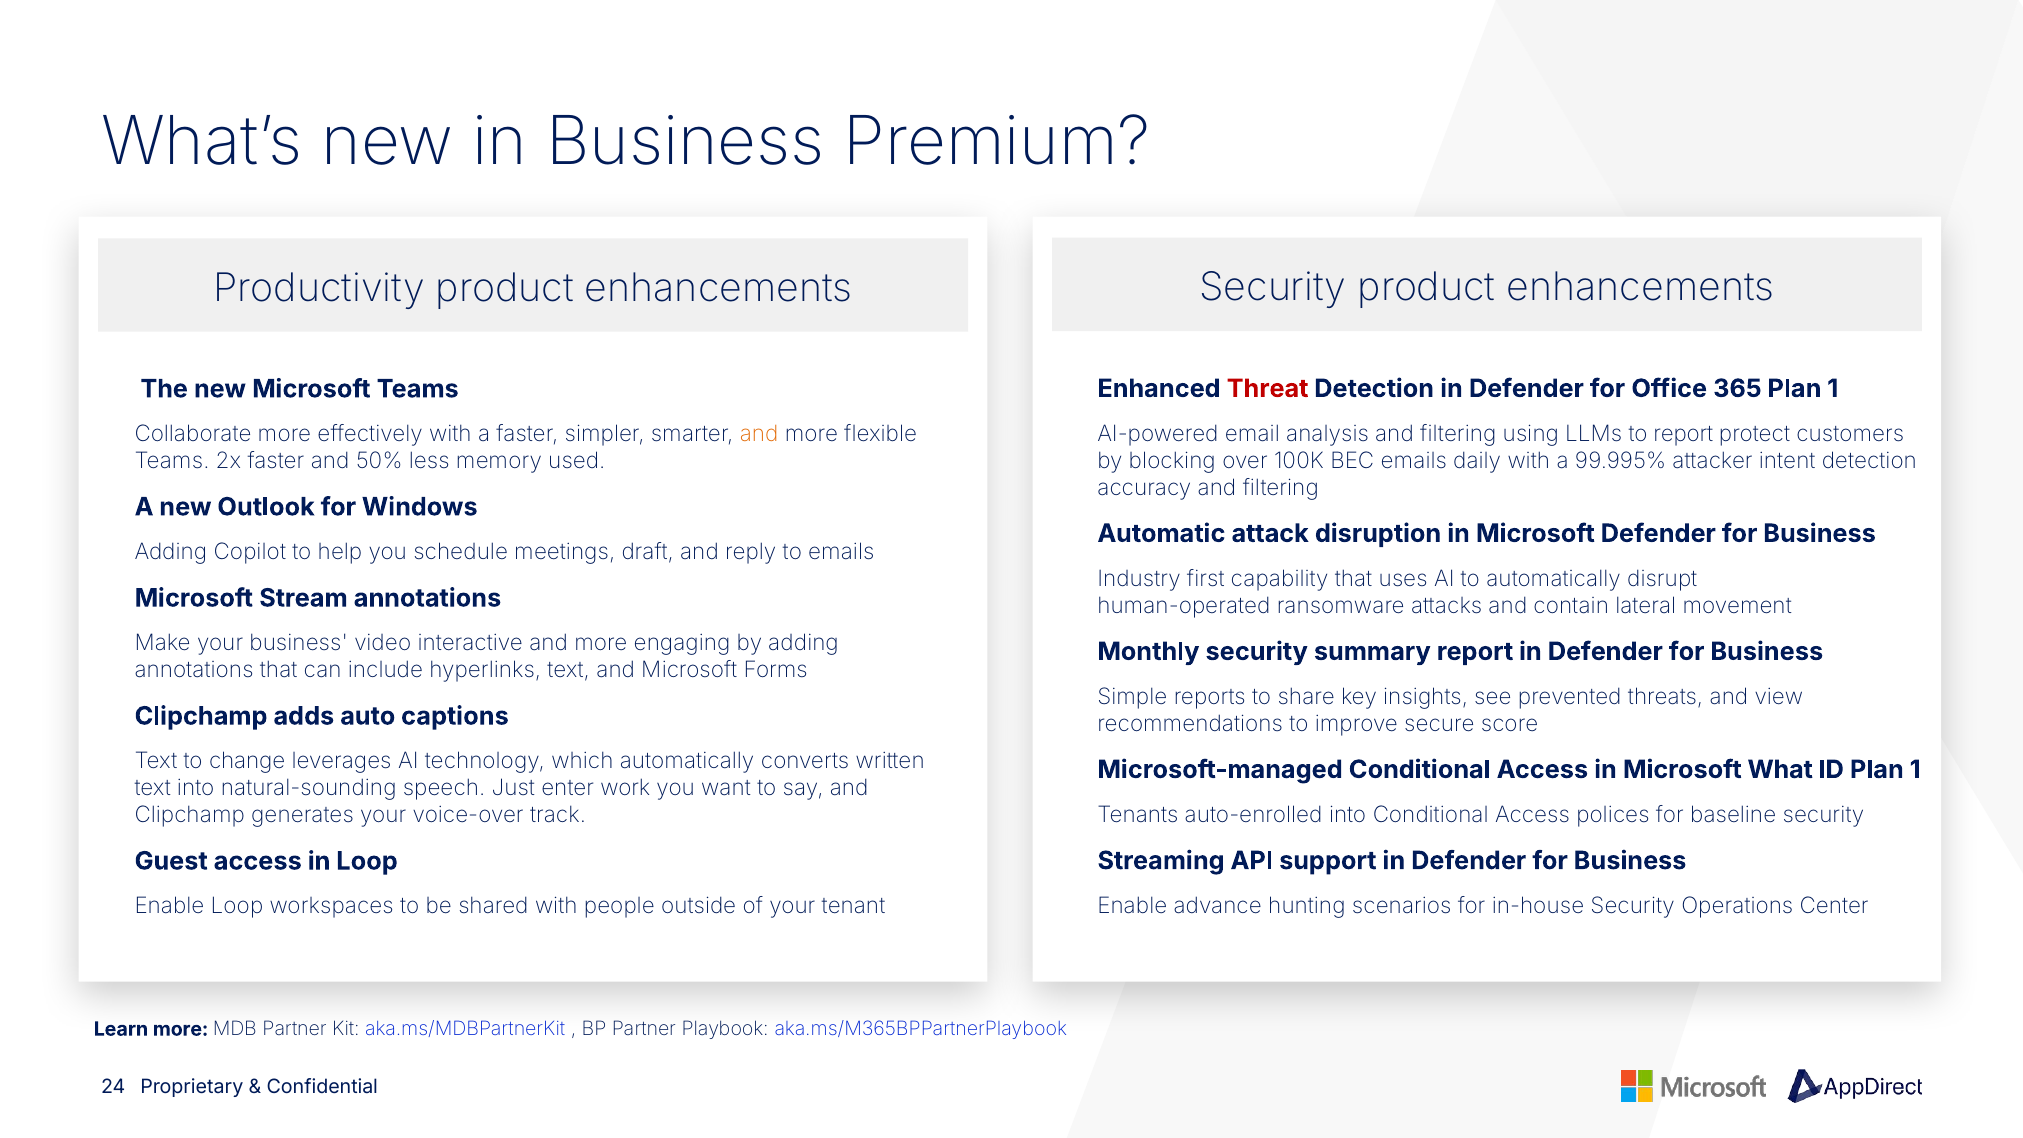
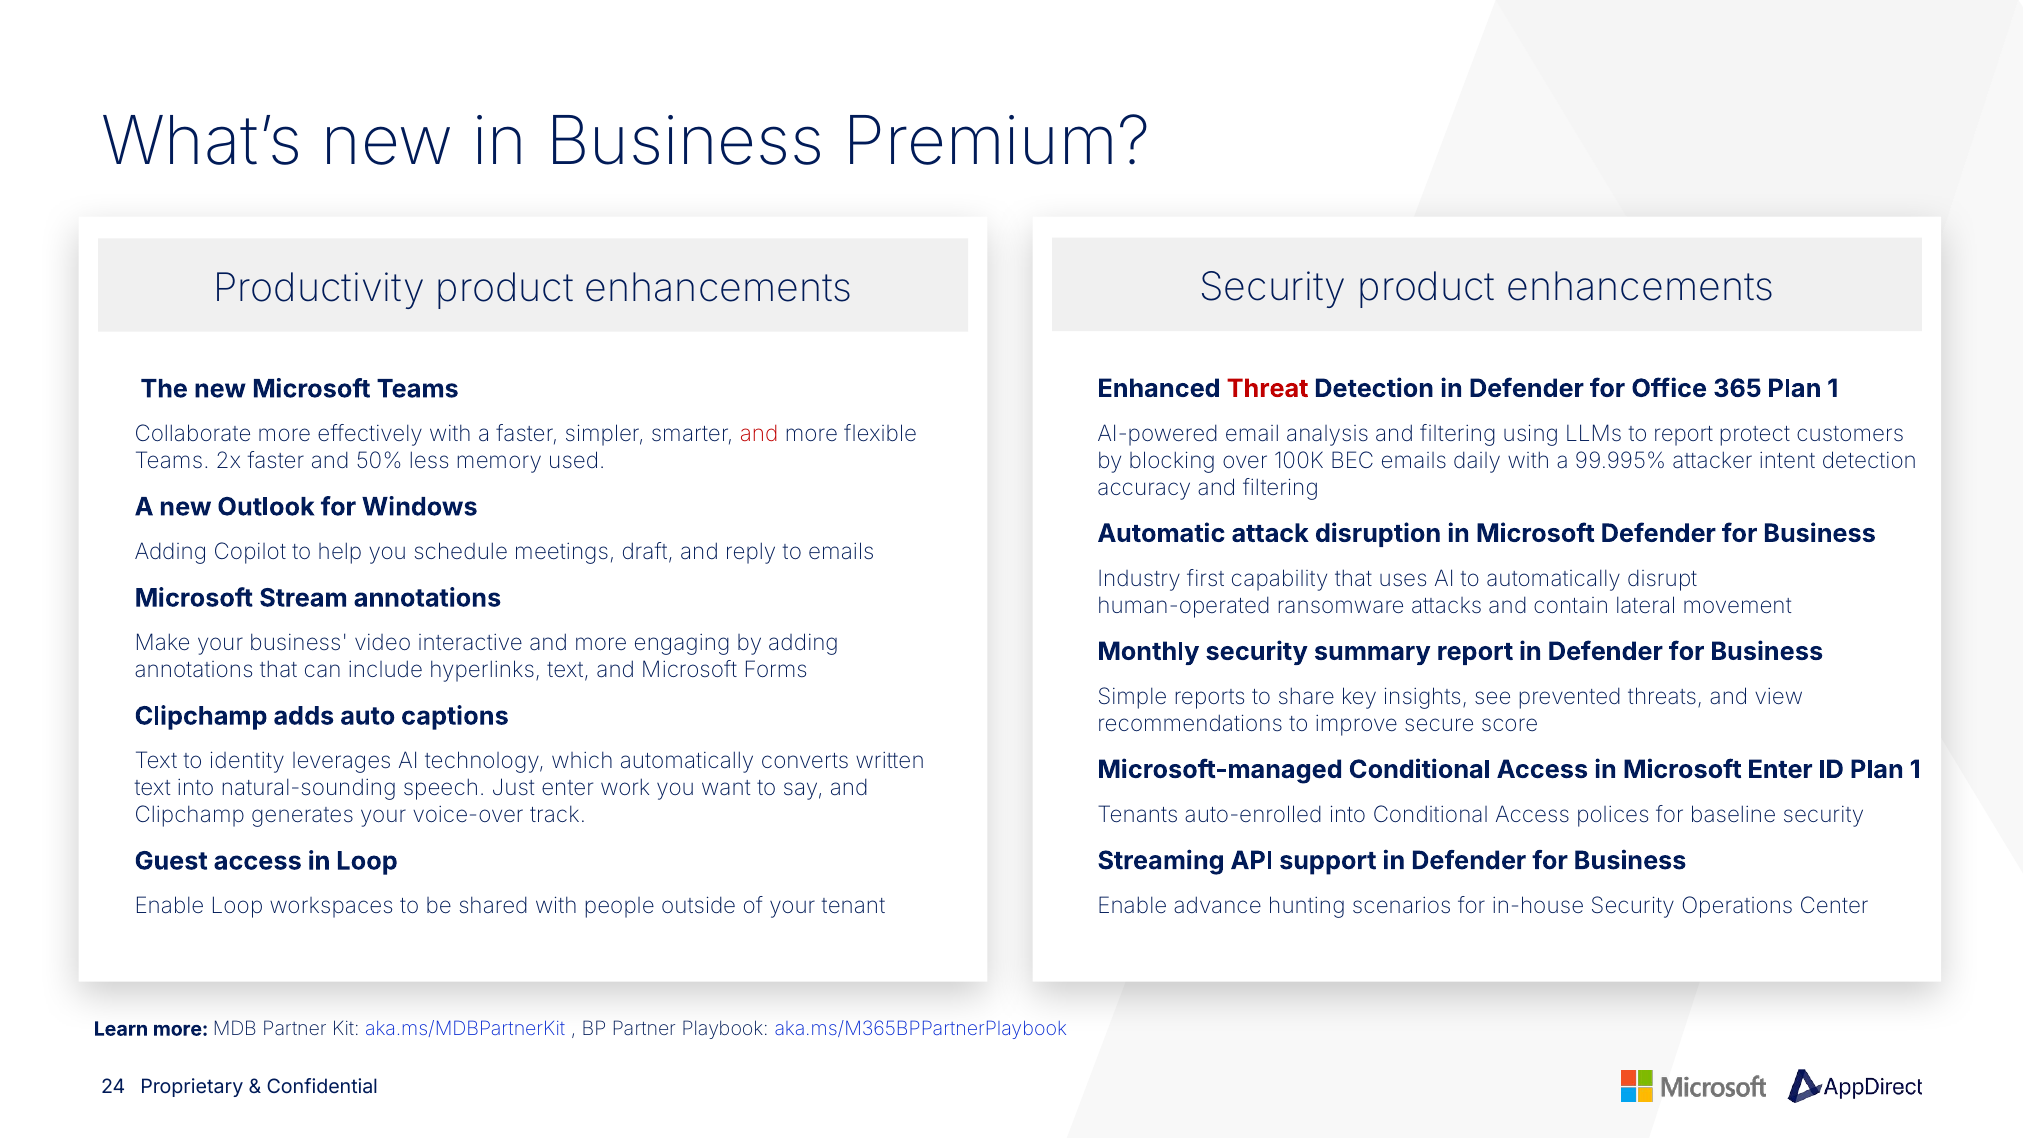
and colour: orange -> red (759, 434)
change: change -> identity (247, 762)
Microsoft What: What -> Enter (1780, 770)
